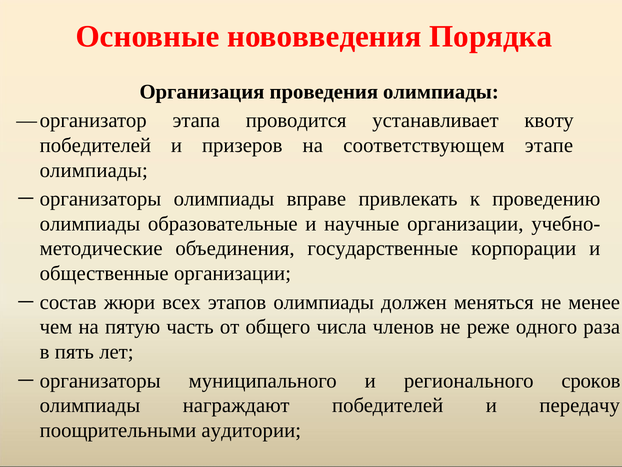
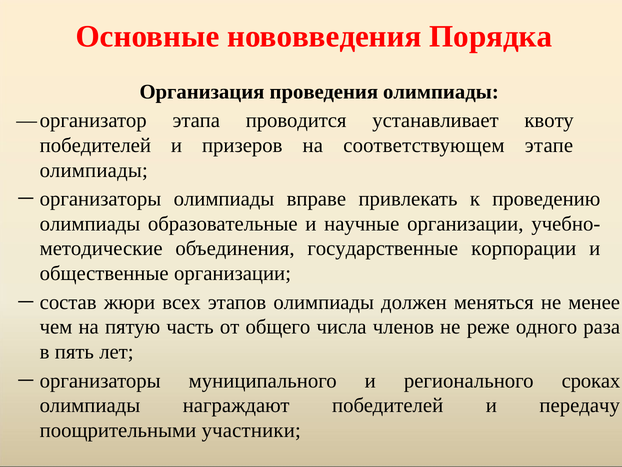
сроков: сроков -> сроках (591, 380)
аудитории: аудитории -> участники (251, 430)
